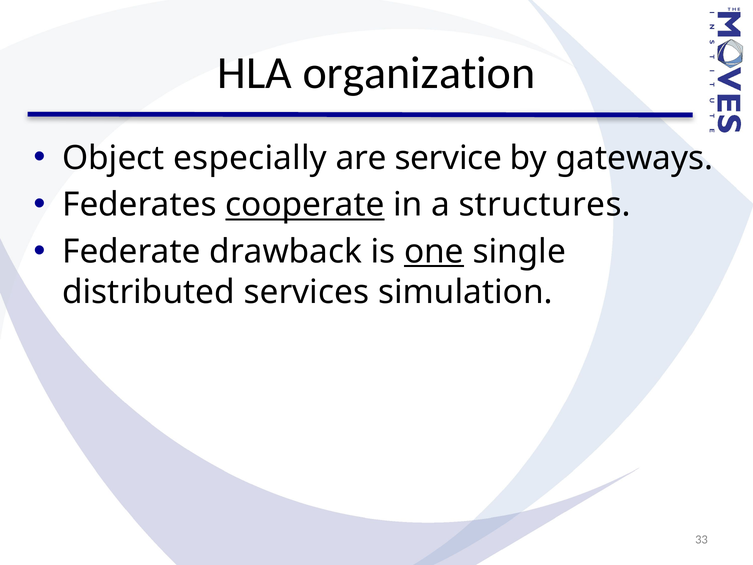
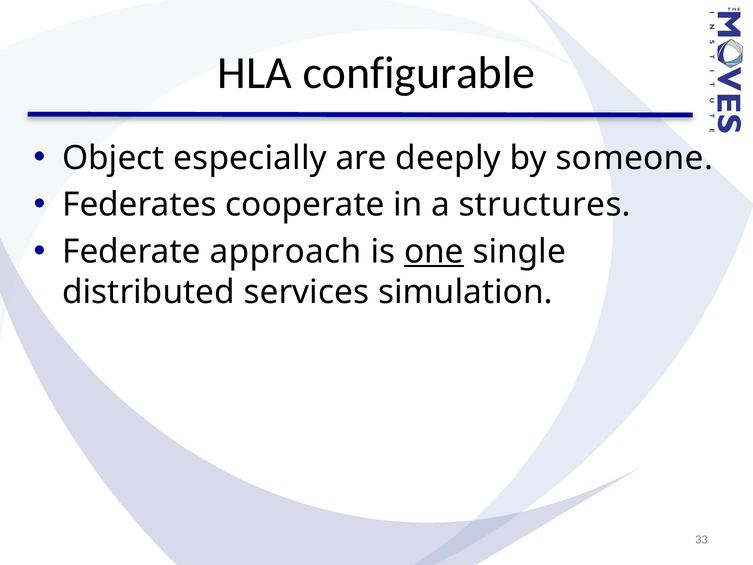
organization: organization -> configurable (419, 73)
service: service -> deeply (448, 158)
gateways: gateways -> someone (634, 158)
cooperate underline: present -> none (305, 205)
drawback: drawback -> approach (286, 252)
